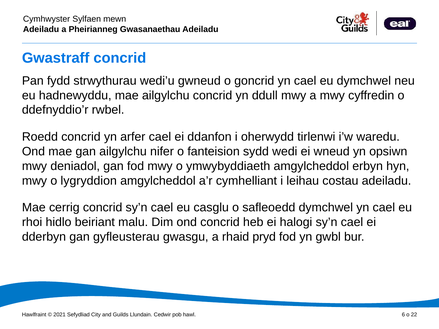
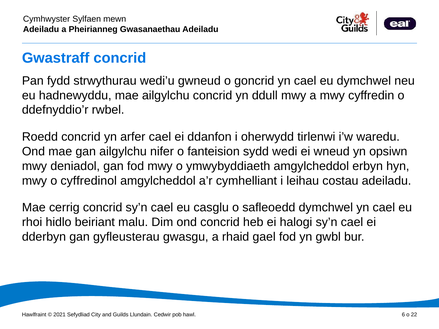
lygryddion: lygryddion -> cyffredinol (89, 181)
pryd: pryd -> gael (264, 237)
